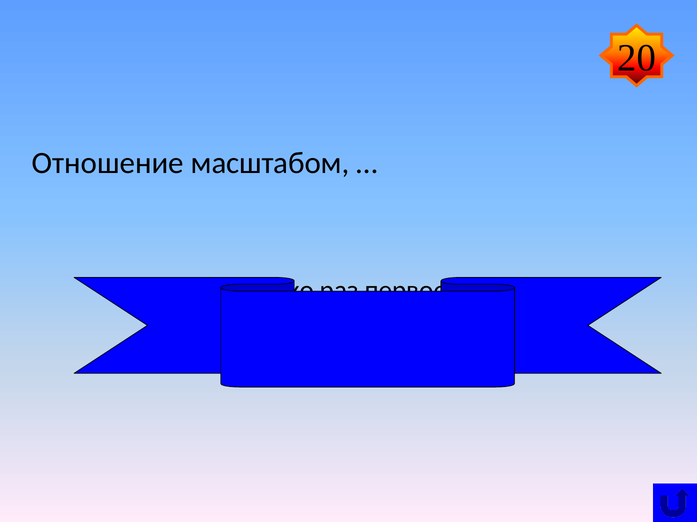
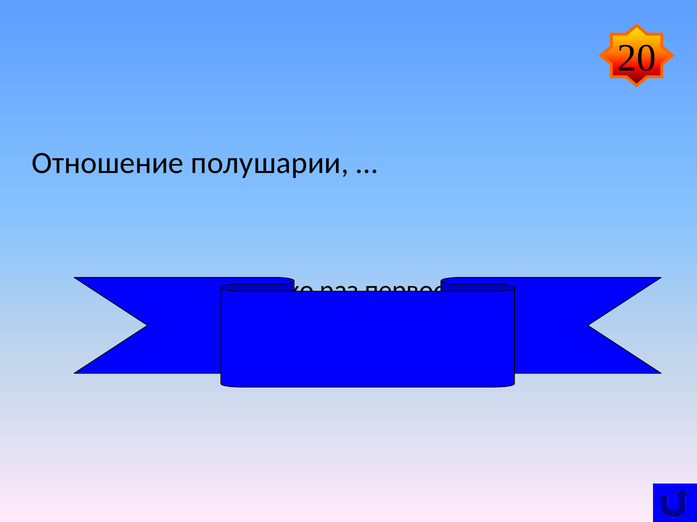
масштабом: масштабом -> полушарии (270, 163)
